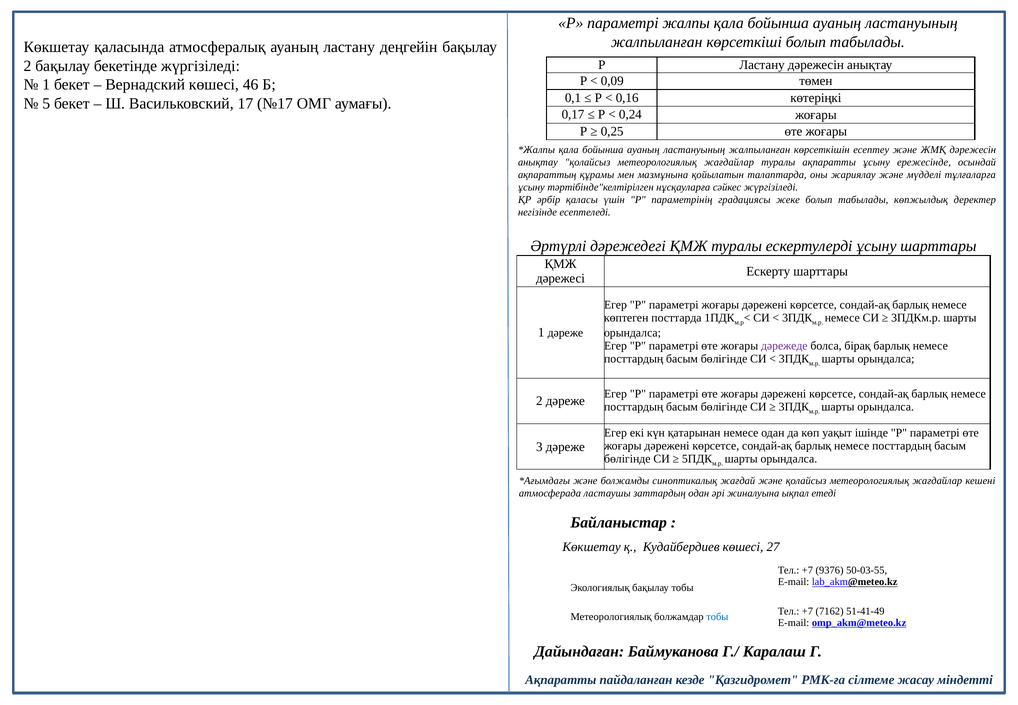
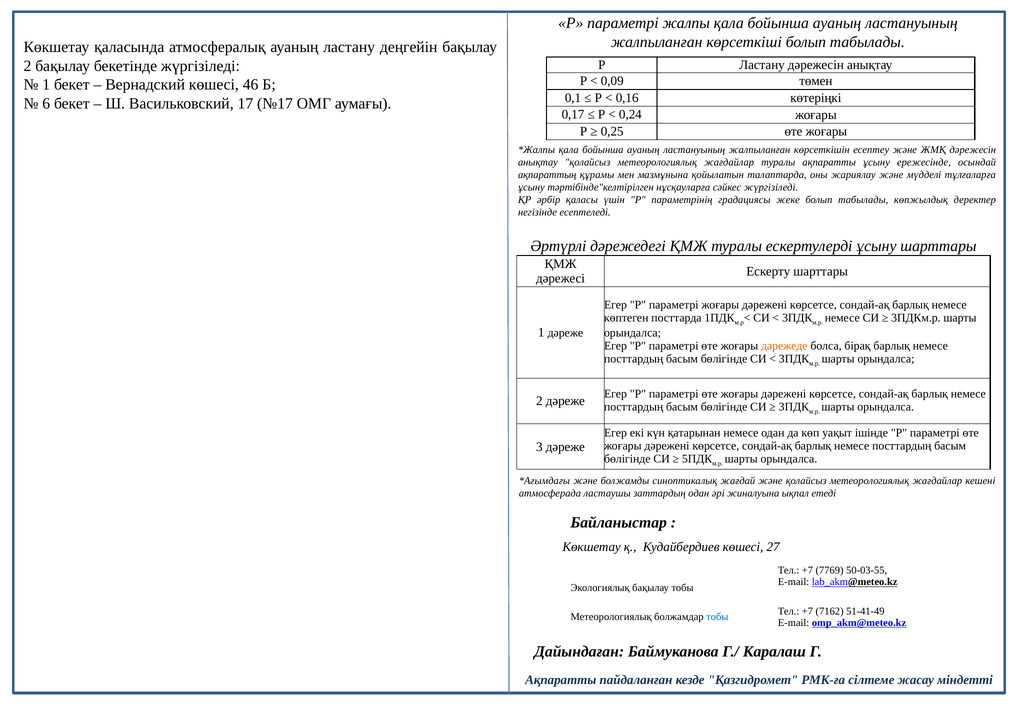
5: 5 -> 6 (46, 103)
дәрежеде colour: purple -> orange (784, 346)
9376: 9376 -> 7769 (830, 570)
